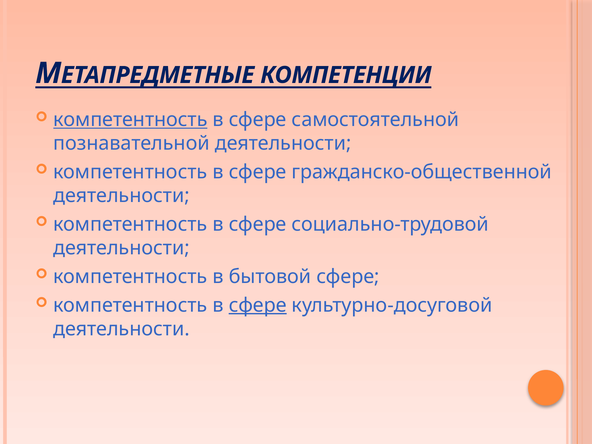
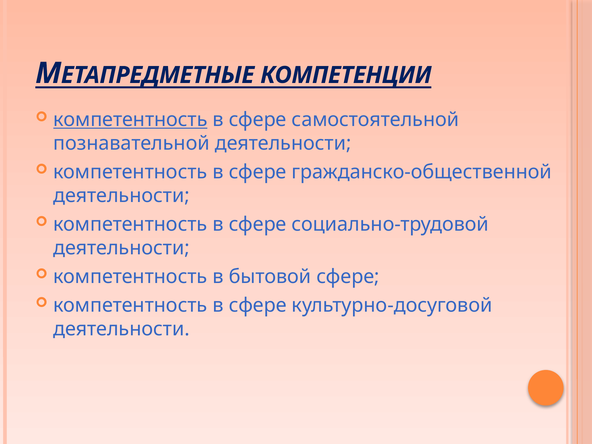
сфере underline: present -> none (258, 305)
